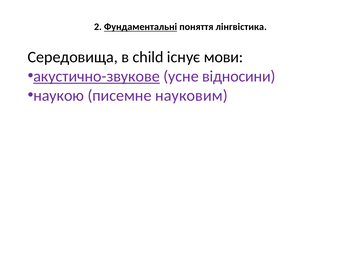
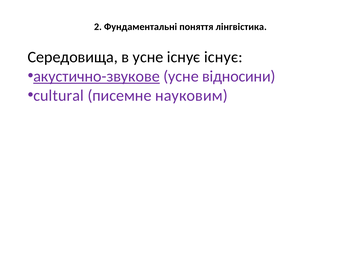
Фундаментальні underline: present -> none (141, 27)
в child: child -> усне (148, 57)
існує мови: мови -> існує (223, 57)
наукою: наукою -> cultural (59, 95)
